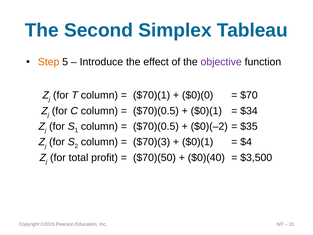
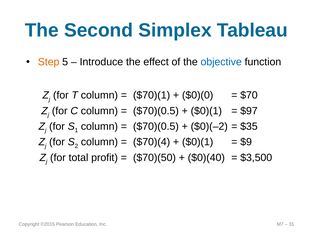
objective colour: purple -> blue (221, 62)
$34: $34 -> $97 (249, 111)
$70)(3: $70)(3 -> $70)(4 (152, 142)
$4: $4 -> $9 (246, 142)
